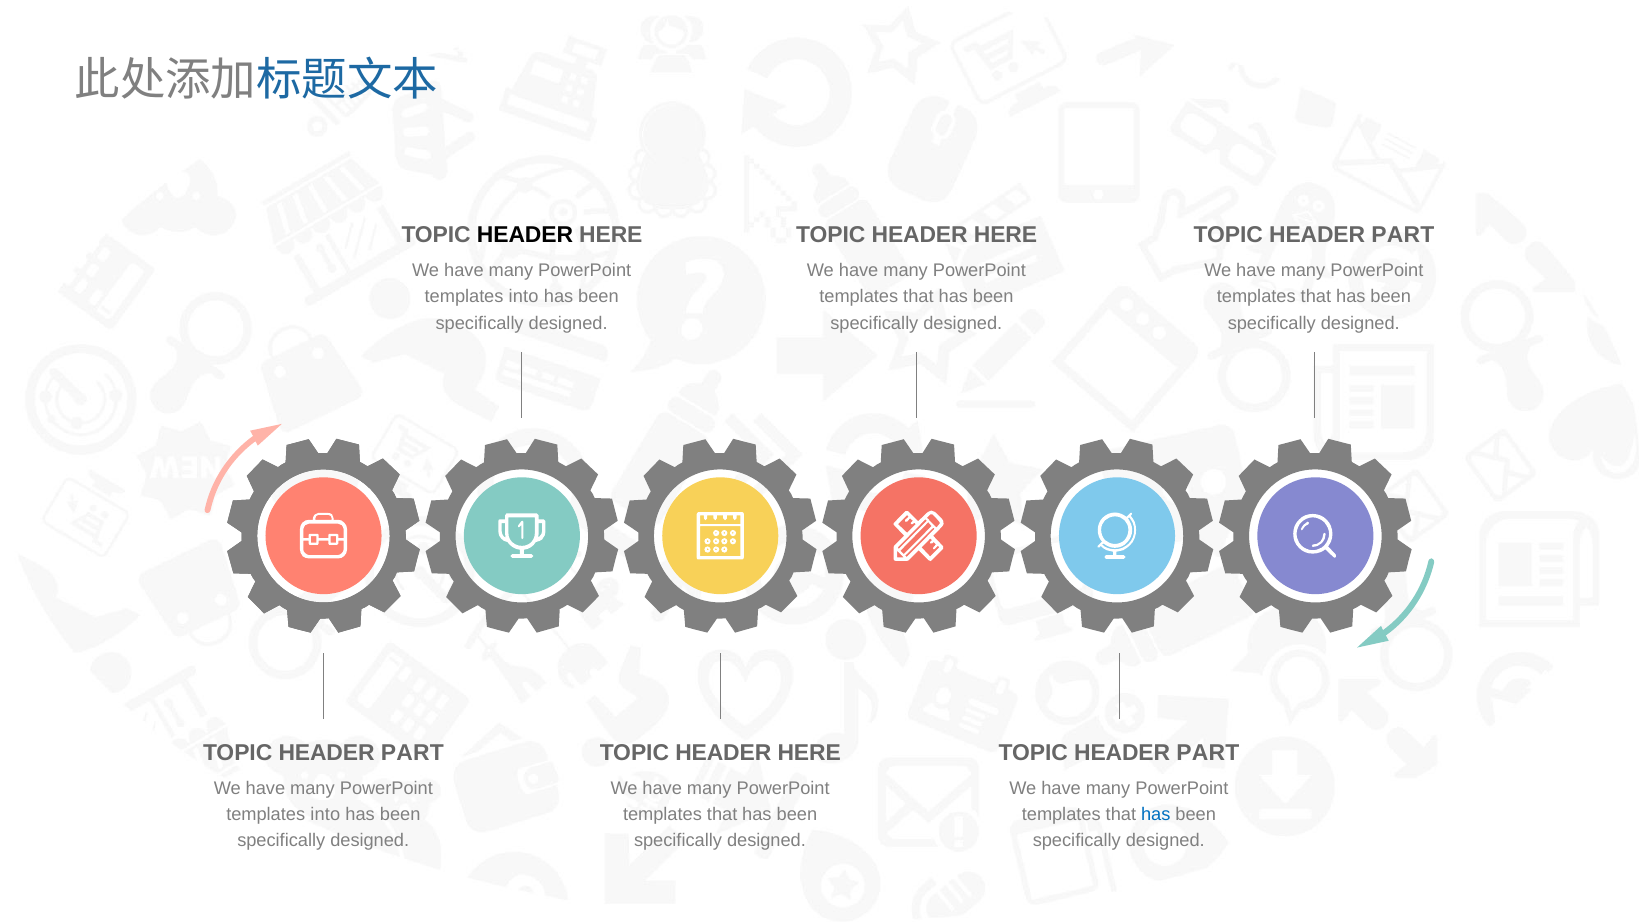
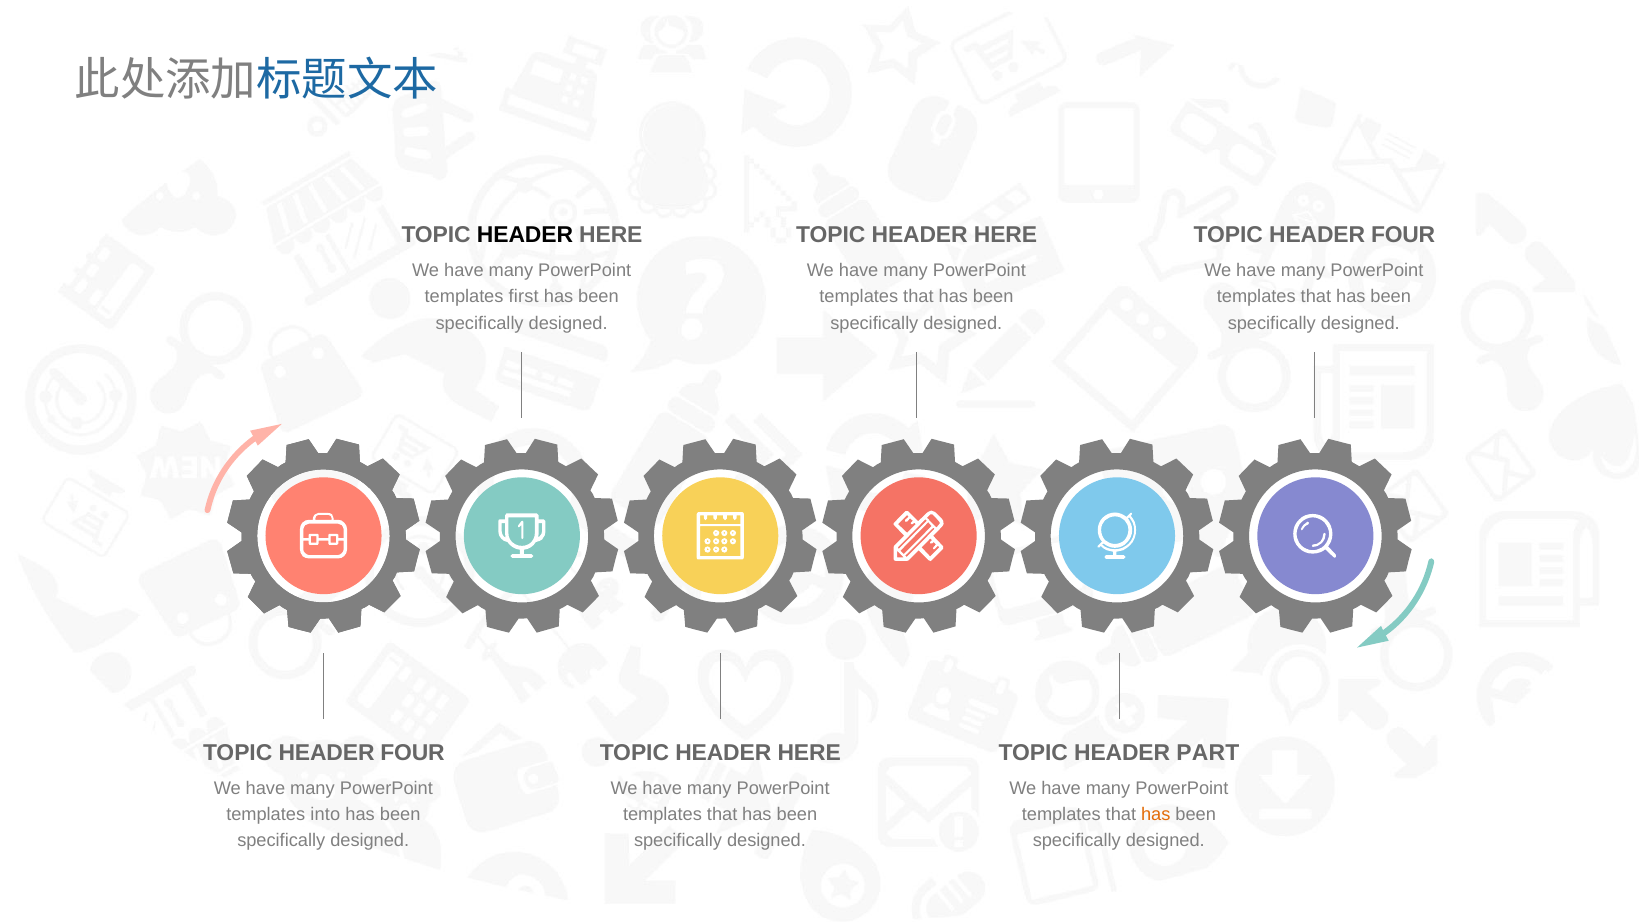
PART: PART -> FOUR (1403, 235)
into: into -> first (524, 297)
PART: PART -> FOUR (413, 753)
has colour: blue -> orange (1156, 814)
